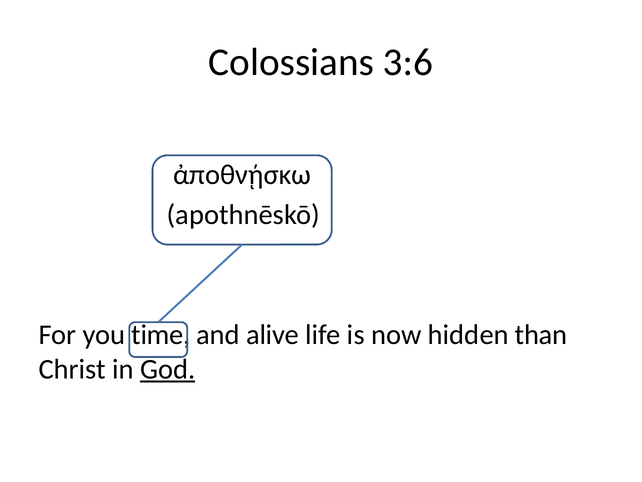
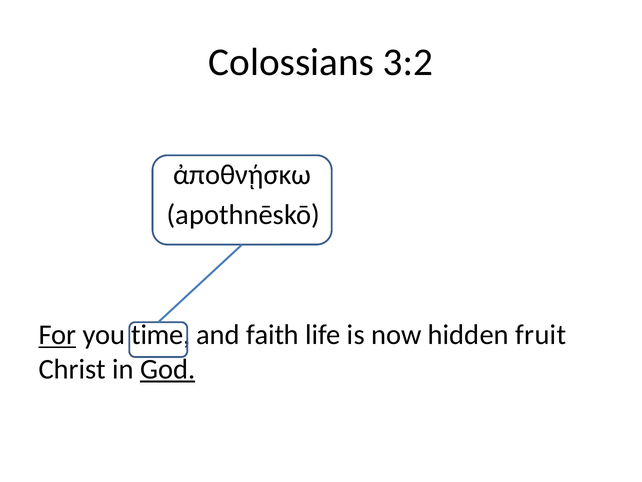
3:6: 3:6 -> 3:2 (408, 62)
For underline: none -> present (57, 335)
alive: alive -> faith (272, 335)
than: than -> fruit (541, 335)
